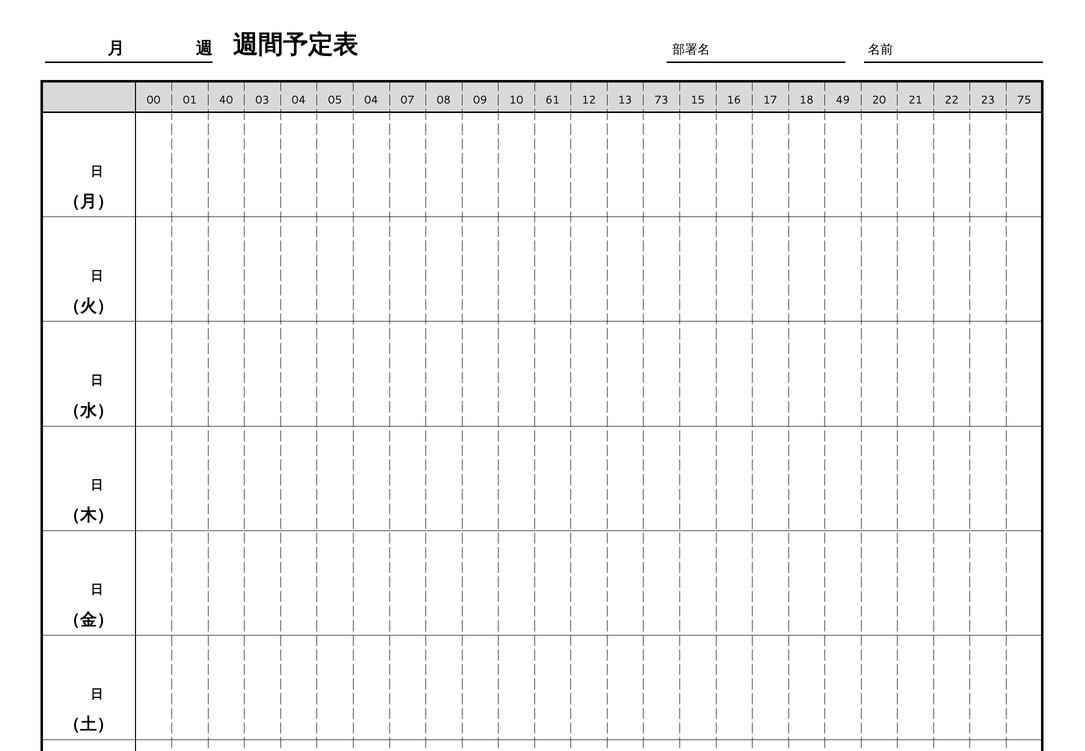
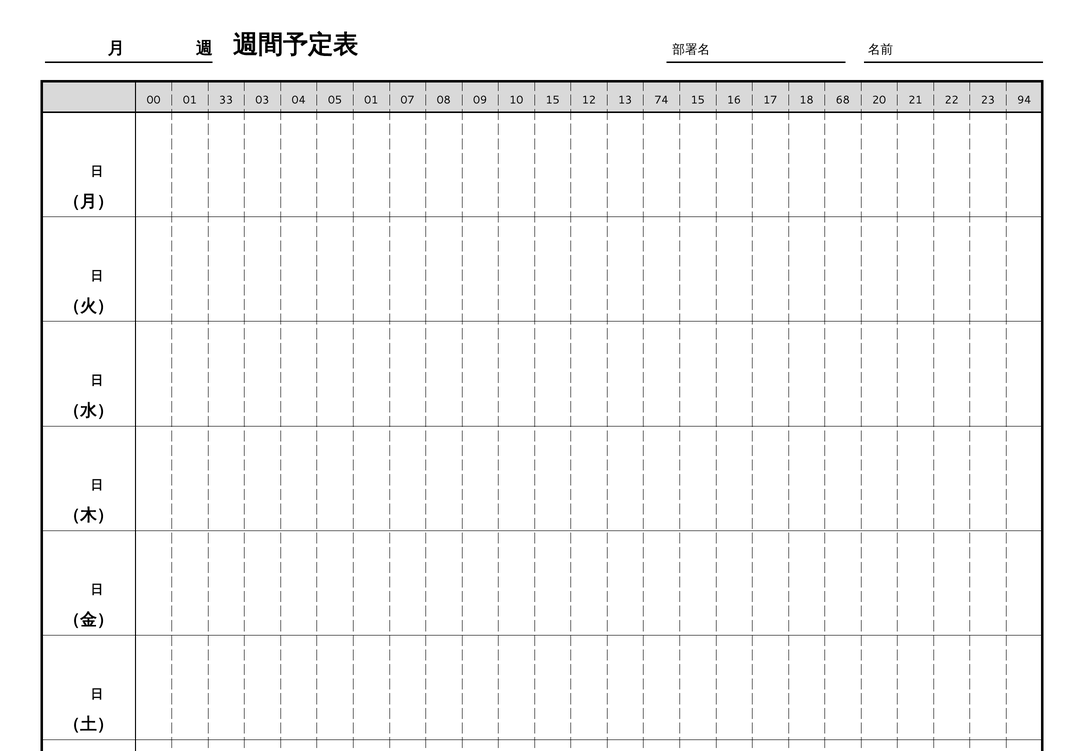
40: 40 -> 33 (226, 100)
05 04: 04 -> 01 (371, 100)
10 61: 61 -> 15 (553, 100)
73: 73 -> 74 (661, 100)
49: 49 -> 68 (843, 100)
75: 75 -> 94 (1024, 100)
